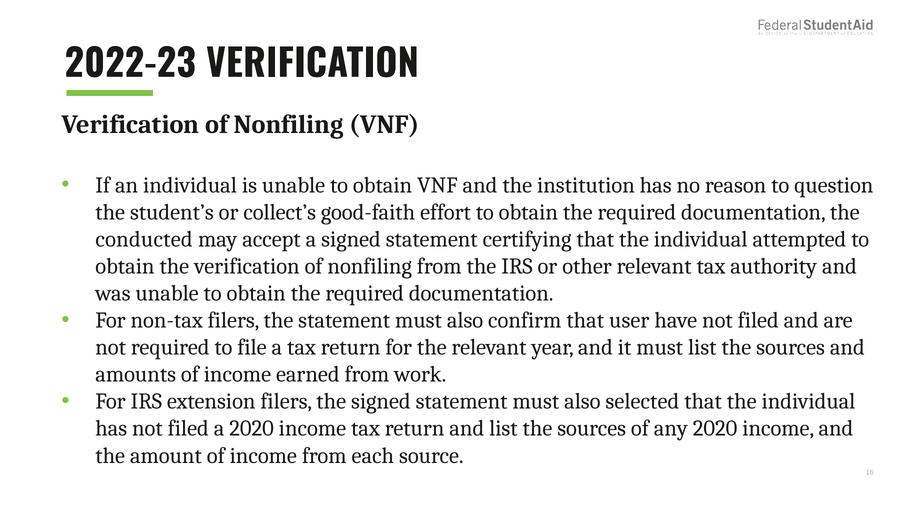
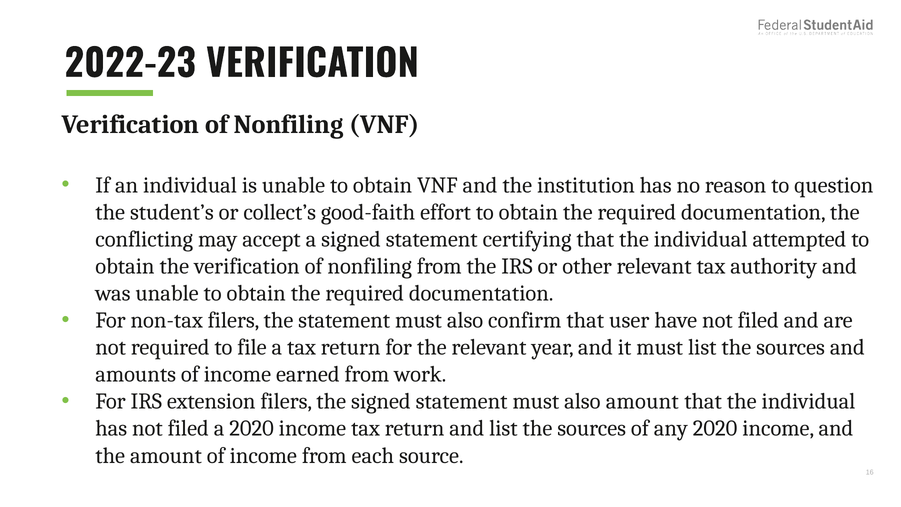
conducted: conducted -> conflicting (144, 239)
also selected: selected -> amount (642, 401)
